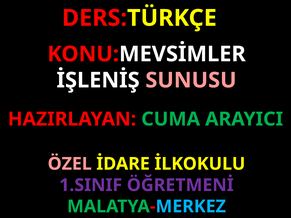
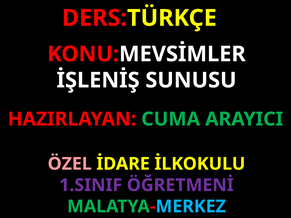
SUNUSU colour: pink -> white (191, 80)
